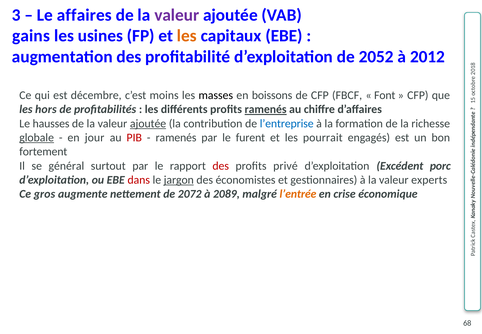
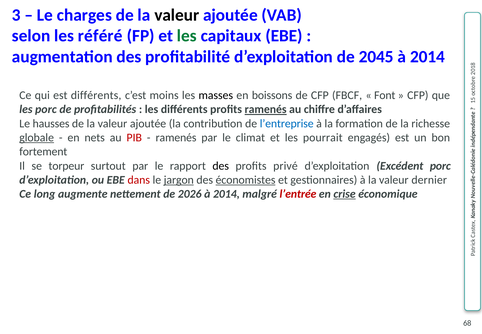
affaires: affaires -> charges (84, 15)
valeur colour: purple -> black (177, 15)
gains: gains -> selon (31, 36)
usines: usines -> référé (100, 36)
les colour: orange -> green (187, 36)
2052: 2052 -> 2045 (376, 57)
2012: 2012 -> 2014 (428, 57)
est décembre: décembre -> différents (96, 95)
les hors: hors -> porc (46, 109)
ajoutée underline: present -> none (148, 123)
jour: jour -> nets (95, 138)
furent: furent -> climat (250, 138)
général: général -> torpeur (66, 166)
des colour: red -> black (221, 166)
économistes underline: none -> present (246, 180)
experts: experts -> dernier (429, 180)
gros: gros -> long (45, 194)
2072: 2072 -> 2026 (190, 194)
2089: 2089 -> 2014 (226, 194)
l’entrée colour: orange -> red (298, 194)
crise underline: none -> present (345, 194)
